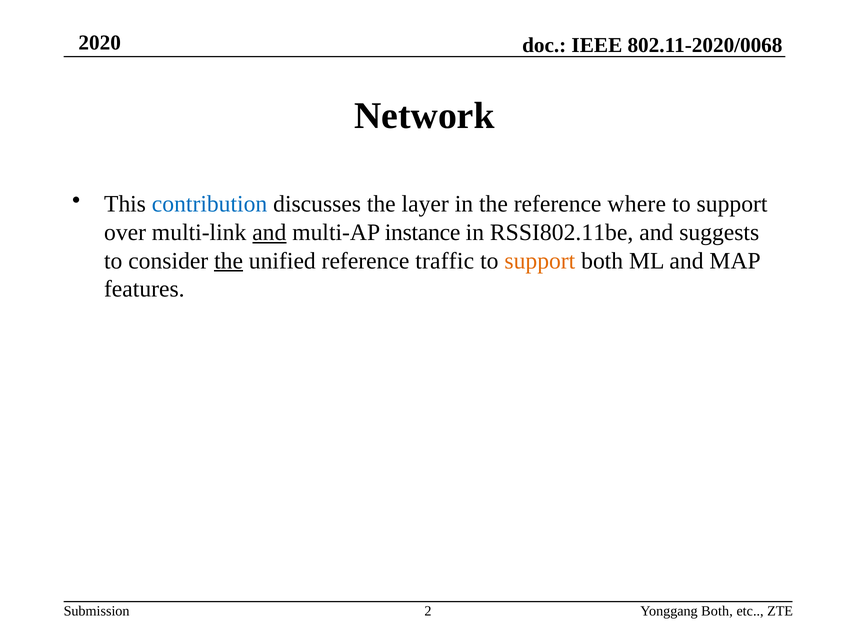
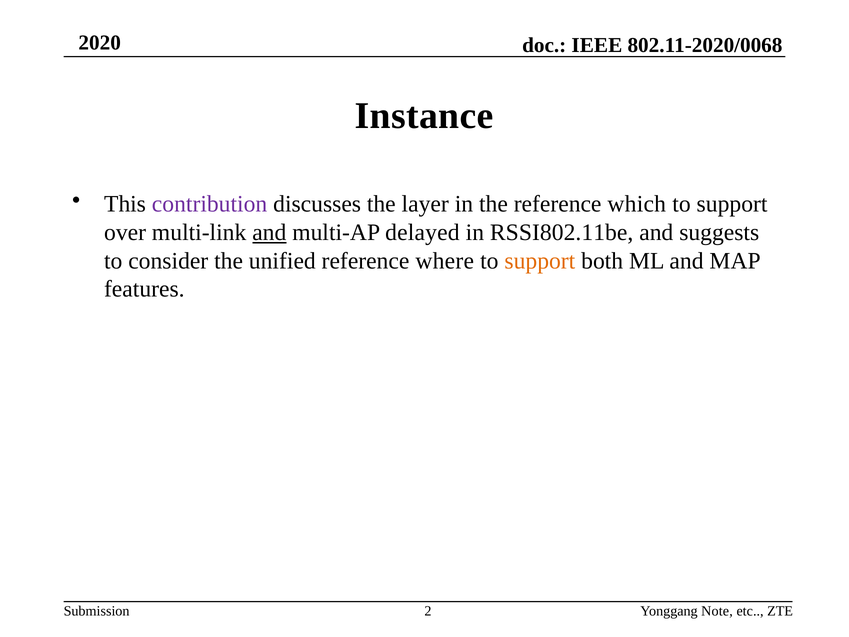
Network: Network -> Instance (424, 116)
contribution colour: blue -> purple (210, 204)
where: where -> which (637, 204)
instance: instance -> delayed (422, 232)
the underline: present -> none (229, 261)
traffic: traffic -> where (445, 261)
Yonggang Both: Both -> Note (717, 611)
